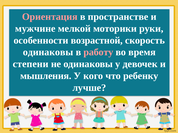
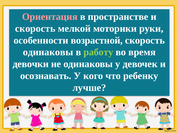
мужчине: мужчине -> скорость (35, 29)
работу colour: pink -> light green (98, 52)
степени: степени -> девочки (31, 64)
мышления: мышления -> осознавать (46, 76)
